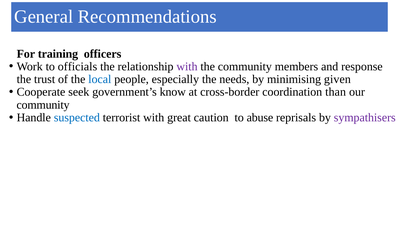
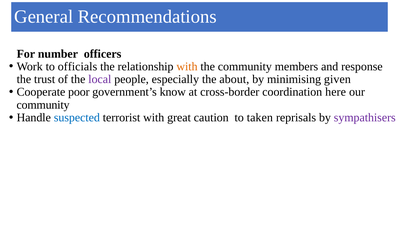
training: training -> number (58, 54)
with colour: purple -> orange (187, 66)
local colour: blue -> purple (100, 79)
needs: needs -> about (234, 79)
seek: seek -> poor (79, 92)
than: than -> here (336, 92)
abuse: abuse -> taken (260, 118)
